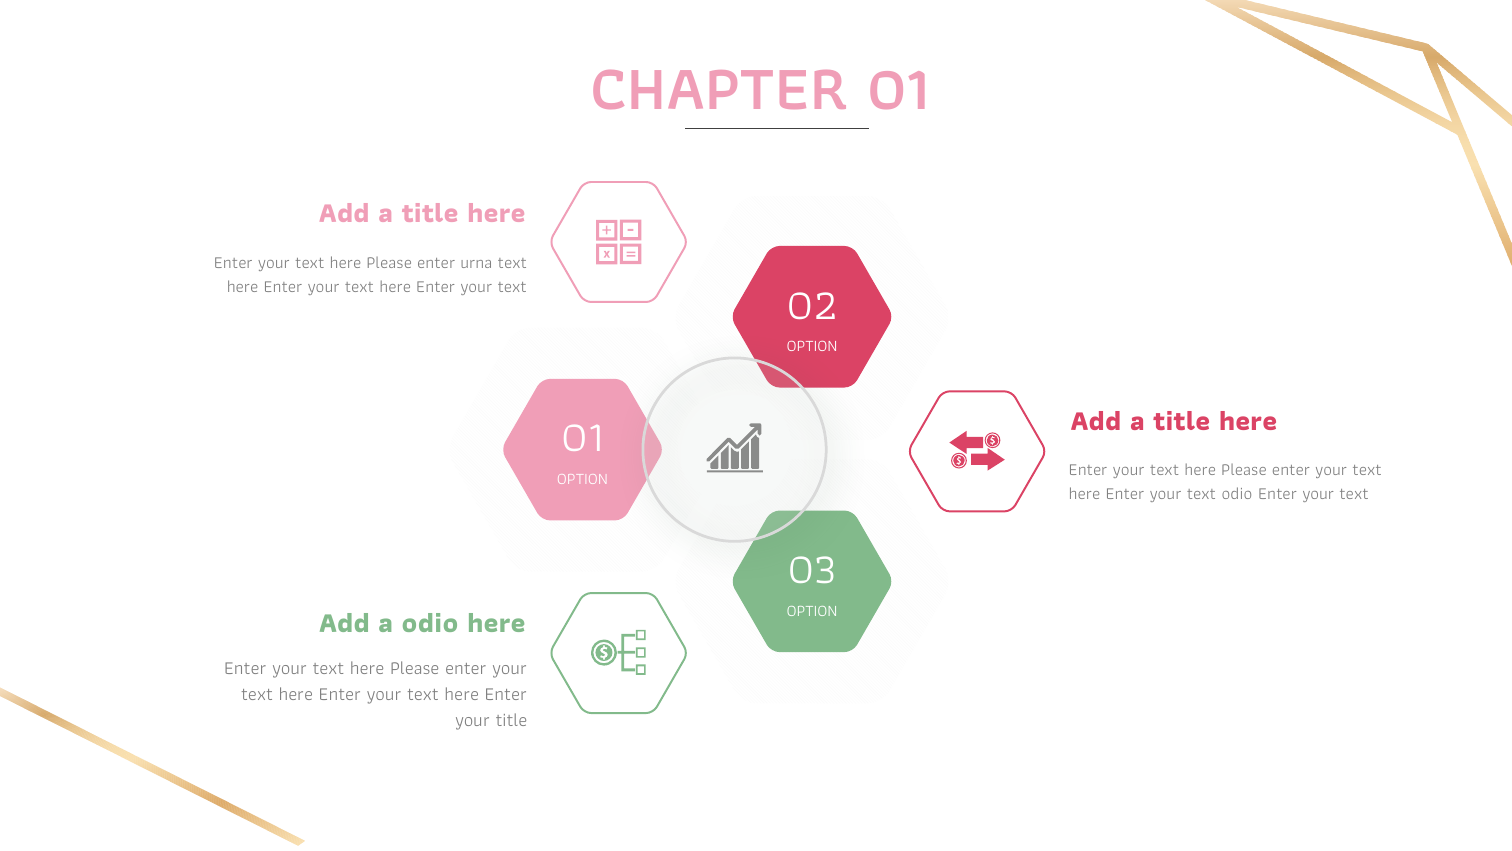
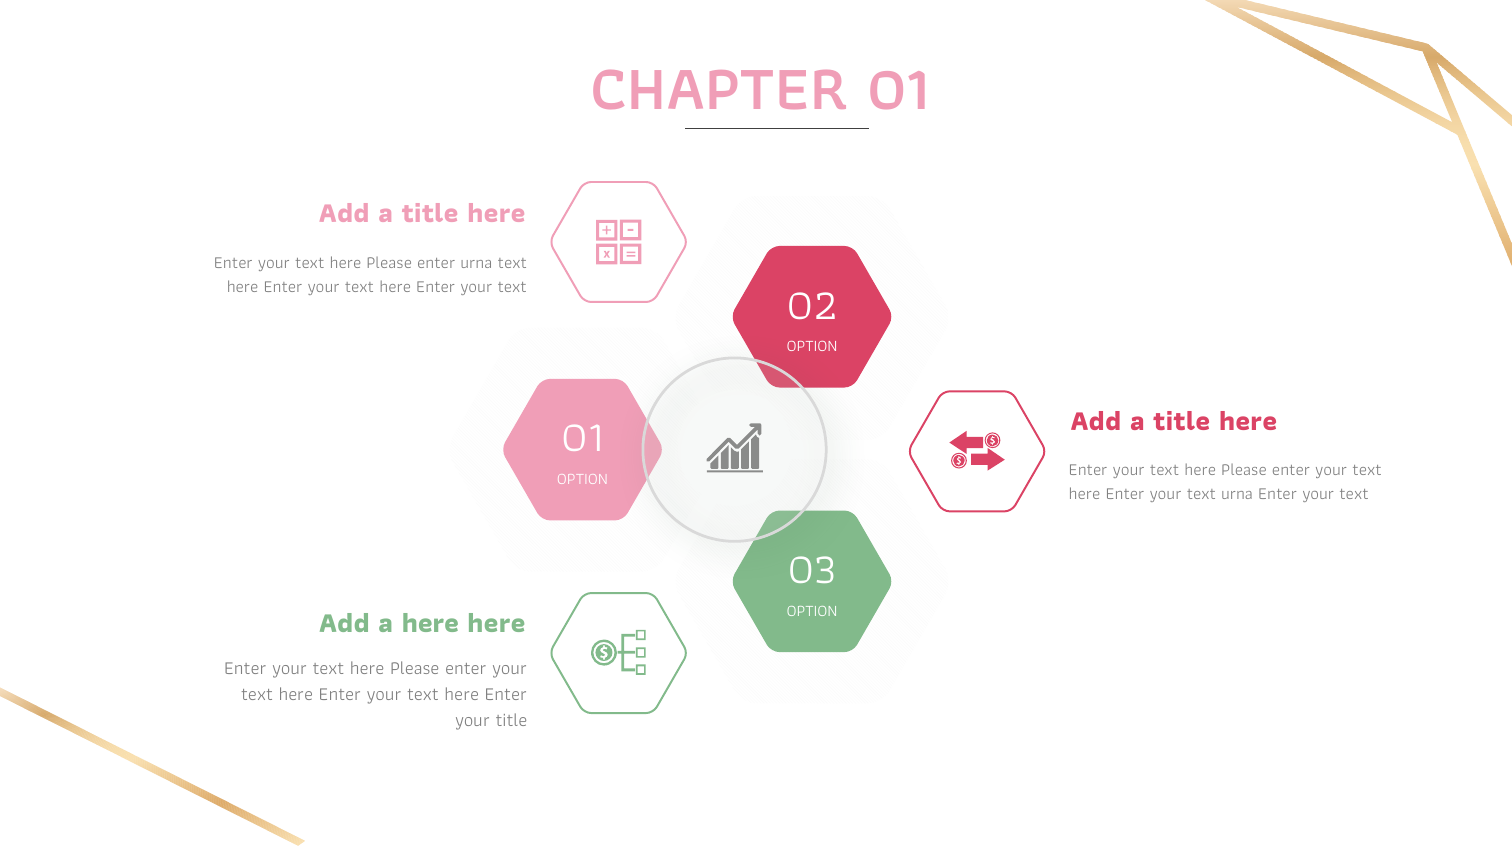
text odio: odio -> urna (1237, 493)
a odio: odio -> here (430, 623)
